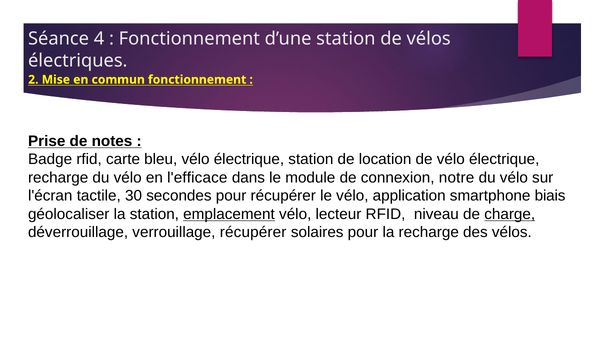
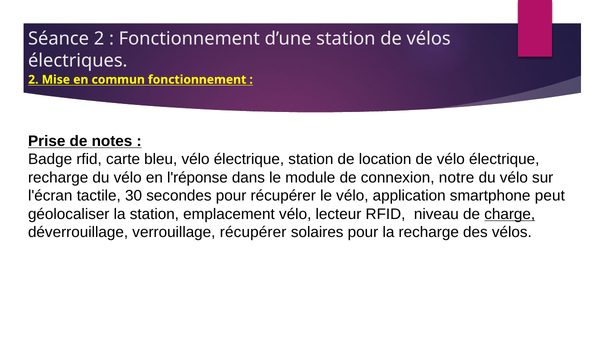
Séance 4: 4 -> 2 (99, 39)
l'efficace: l'efficace -> l'réponse (197, 178)
biais: biais -> peut (550, 196)
emplacement underline: present -> none (229, 214)
